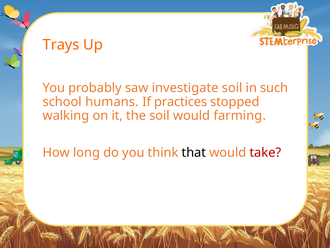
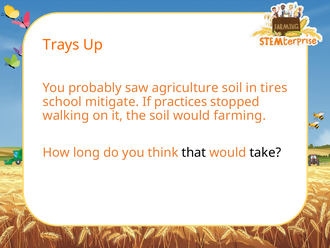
investigate: investigate -> agriculture (185, 88)
such: such -> tires (274, 88)
humans: humans -> mitigate (112, 102)
take colour: red -> black (265, 152)
